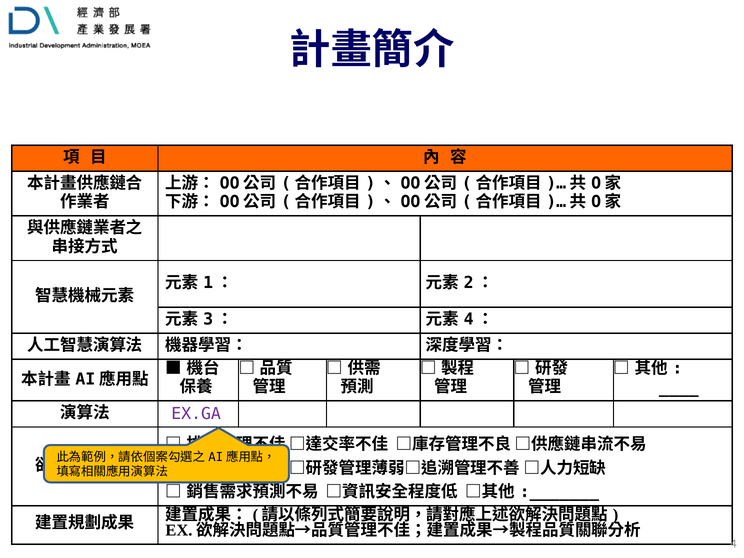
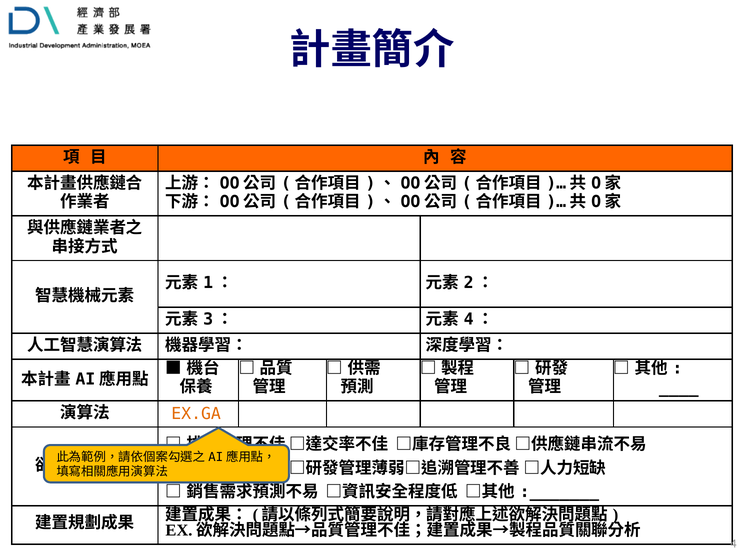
EX.GA colour: purple -> orange (196, 414)
